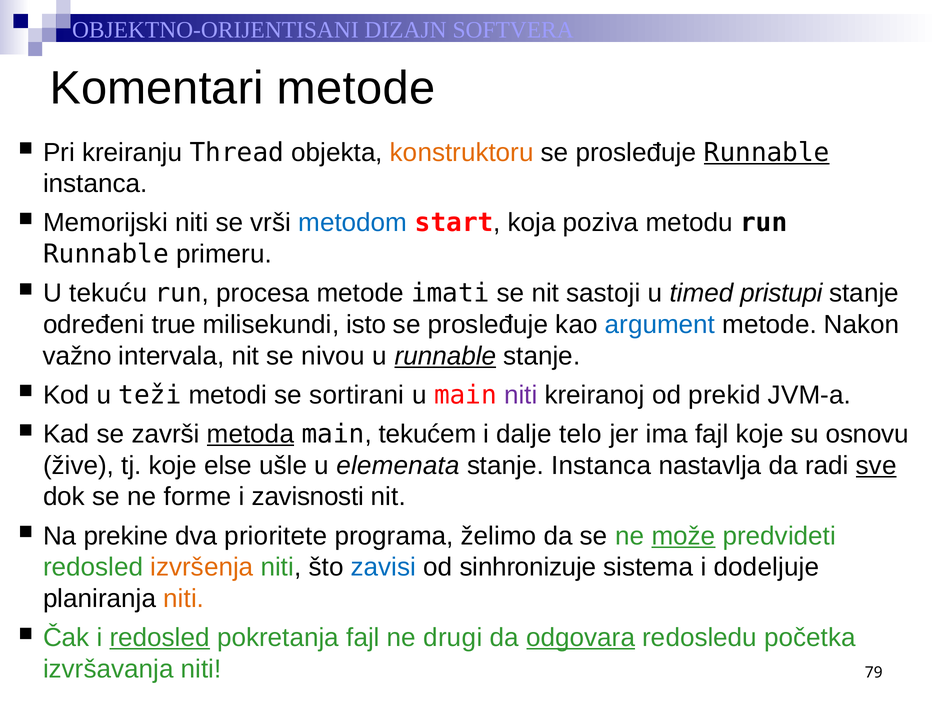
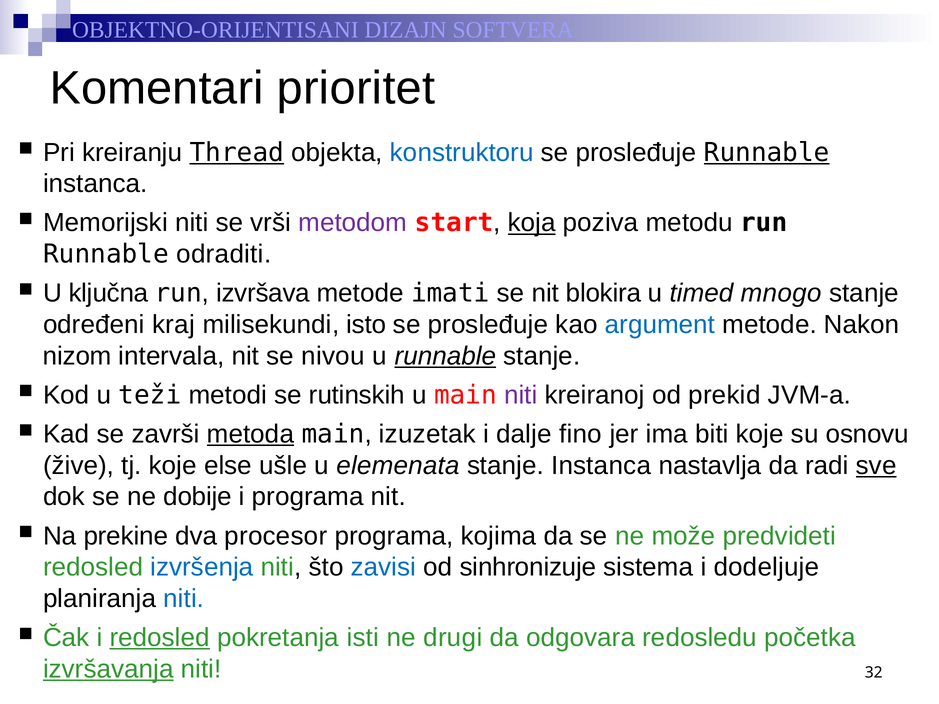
Komentari metode: metode -> prioritet (356, 88)
Thread underline: none -> present (237, 152)
konstruktoru colour: orange -> blue (462, 152)
metodom colour: blue -> purple (353, 223)
koja underline: none -> present (532, 223)
primeru: primeru -> odraditi (224, 254)
tekuću: tekuću -> ključna (109, 293)
procesa: procesa -> izvršava (263, 293)
sastoji: sastoji -> blokira (603, 293)
pristupi: pristupi -> mnogo (781, 293)
true: true -> kraj (173, 325)
važno: važno -> nizom (77, 356)
sortirani: sortirani -> rutinskih (357, 395)
tekućem: tekućem -> izuzetak (427, 434)
telo: telo -> fino (580, 434)
ima fajl: fajl -> biti (712, 434)
forme: forme -> dobije (198, 497)
i zavisnosti: zavisnosti -> programa (308, 497)
prioritete: prioritete -> procesor (276, 536)
želimo: želimo -> kojima (499, 536)
može underline: present -> none (684, 536)
izvršenja colour: orange -> blue (202, 567)
niti colour: orange -> blue (184, 599)
pokretanja fajl: fajl -> isti (363, 638)
odgovara underline: present -> none (581, 638)
izvršavanja underline: none -> present (108, 669)
79: 79 -> 32 (874, 673)
